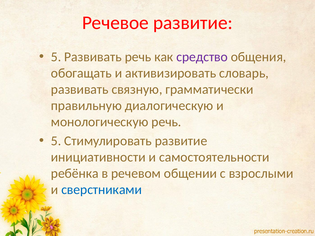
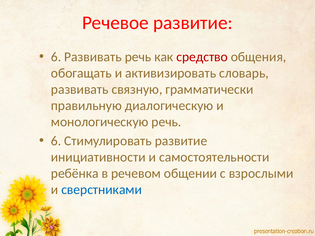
5: 5 -> 6 (56, 57)
средство colour: purple -> red (202, 57)
5: 5 -> 6 (56, 141)
